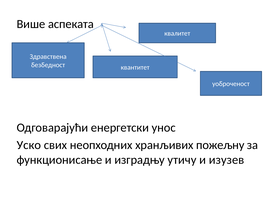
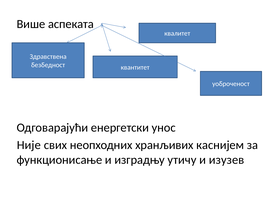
Уско: Уско -> Није (29, 145)
пожељну: пожељну -> каснијем (220, 145)
